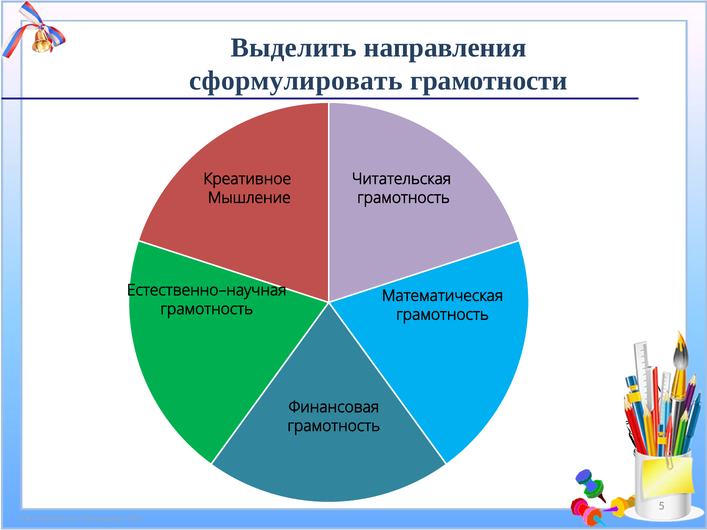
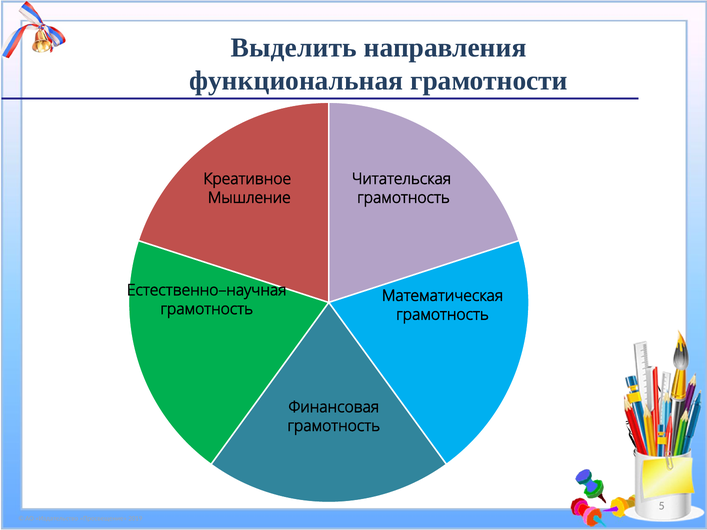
сформулировать: сформулировать -> функциональная (296, 81)
